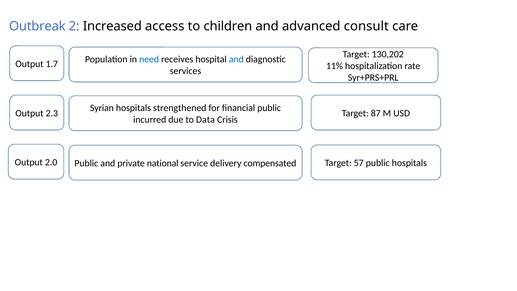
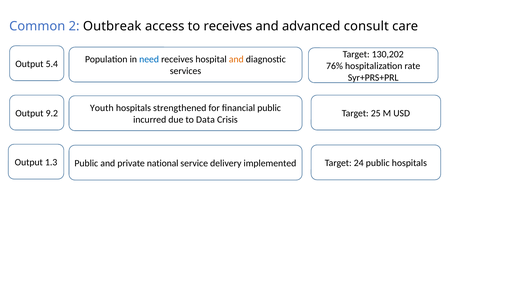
Outbreak: Outbreak -> Common (37, 26)
Increased: Increased -> Outbreak (112, 26)
to children: children -> receives (228, 26)
1.7: 1.7 -> 5.4 (52, 64)
and colour: blue -> orange (236, 59)
11%: 11% -> 76% (335, 66)
Syrian: Syrian -> Youth (102, 108)
2.3: 2.3 -> 9.2 (52, 113)
87: 87 -> 25 (376, 113)
2.0: 2.0 -> 1.3 (51, 162)
57: 57 -> 24 (359, 163)
compensated: compensated -> implemented (270, 163)
